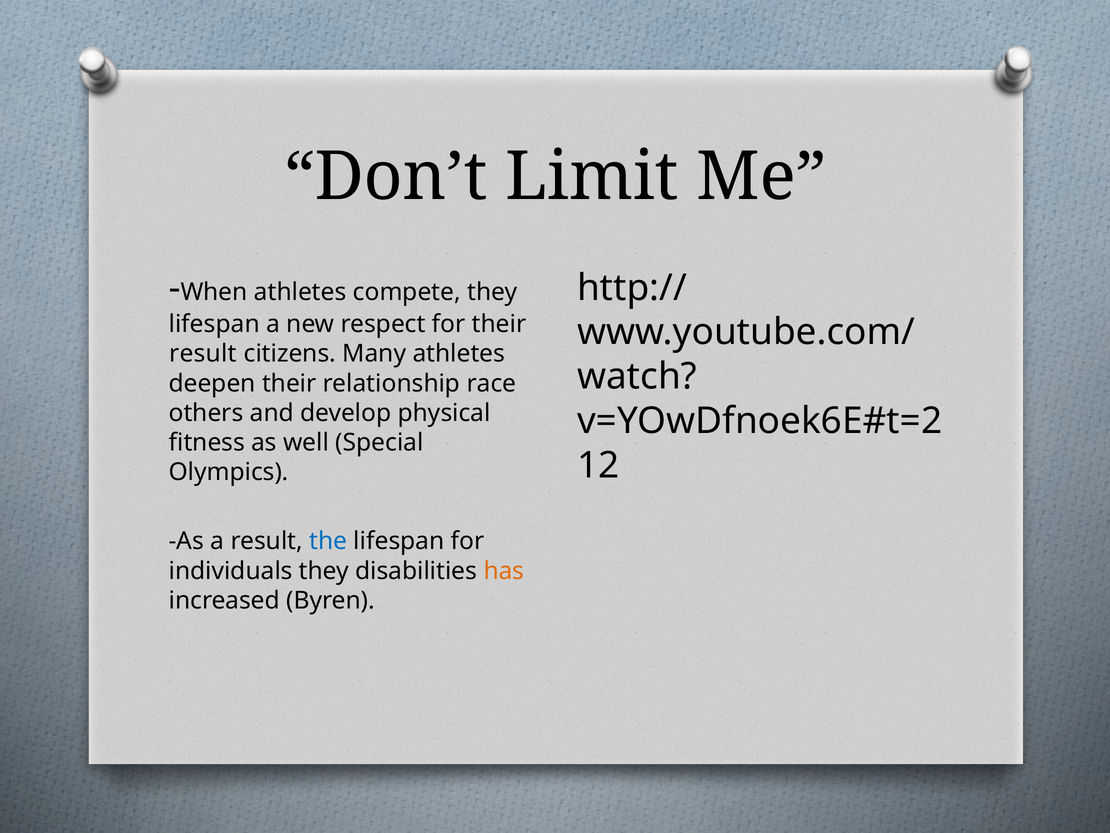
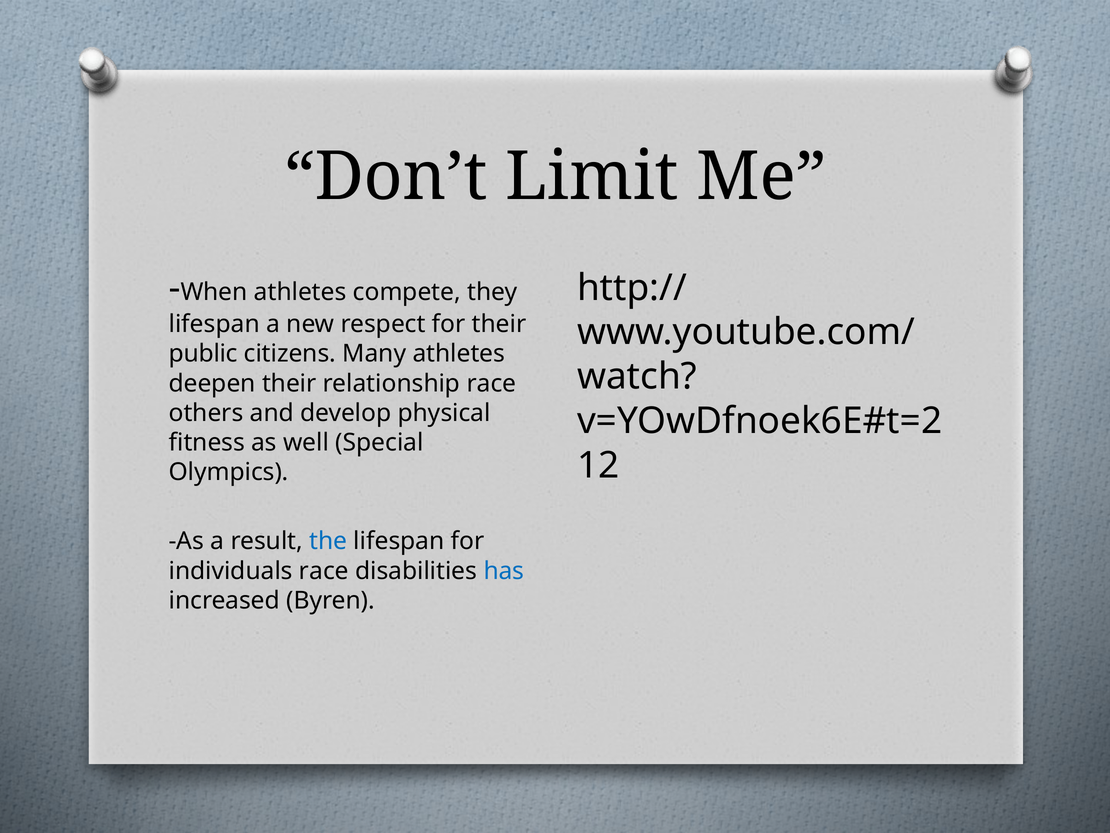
result: result -> public (203, 354)
individuals they: they -> race (324, 571)
has colour: orange -> blue (504, 571)
